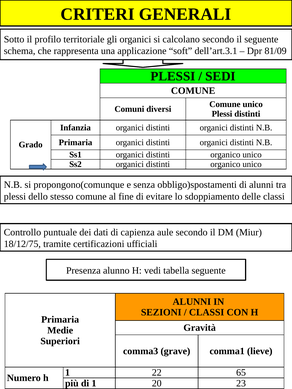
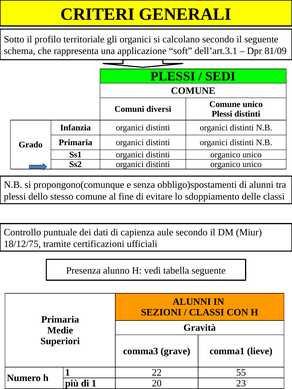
65: 65 -> 55 (241, 373)
